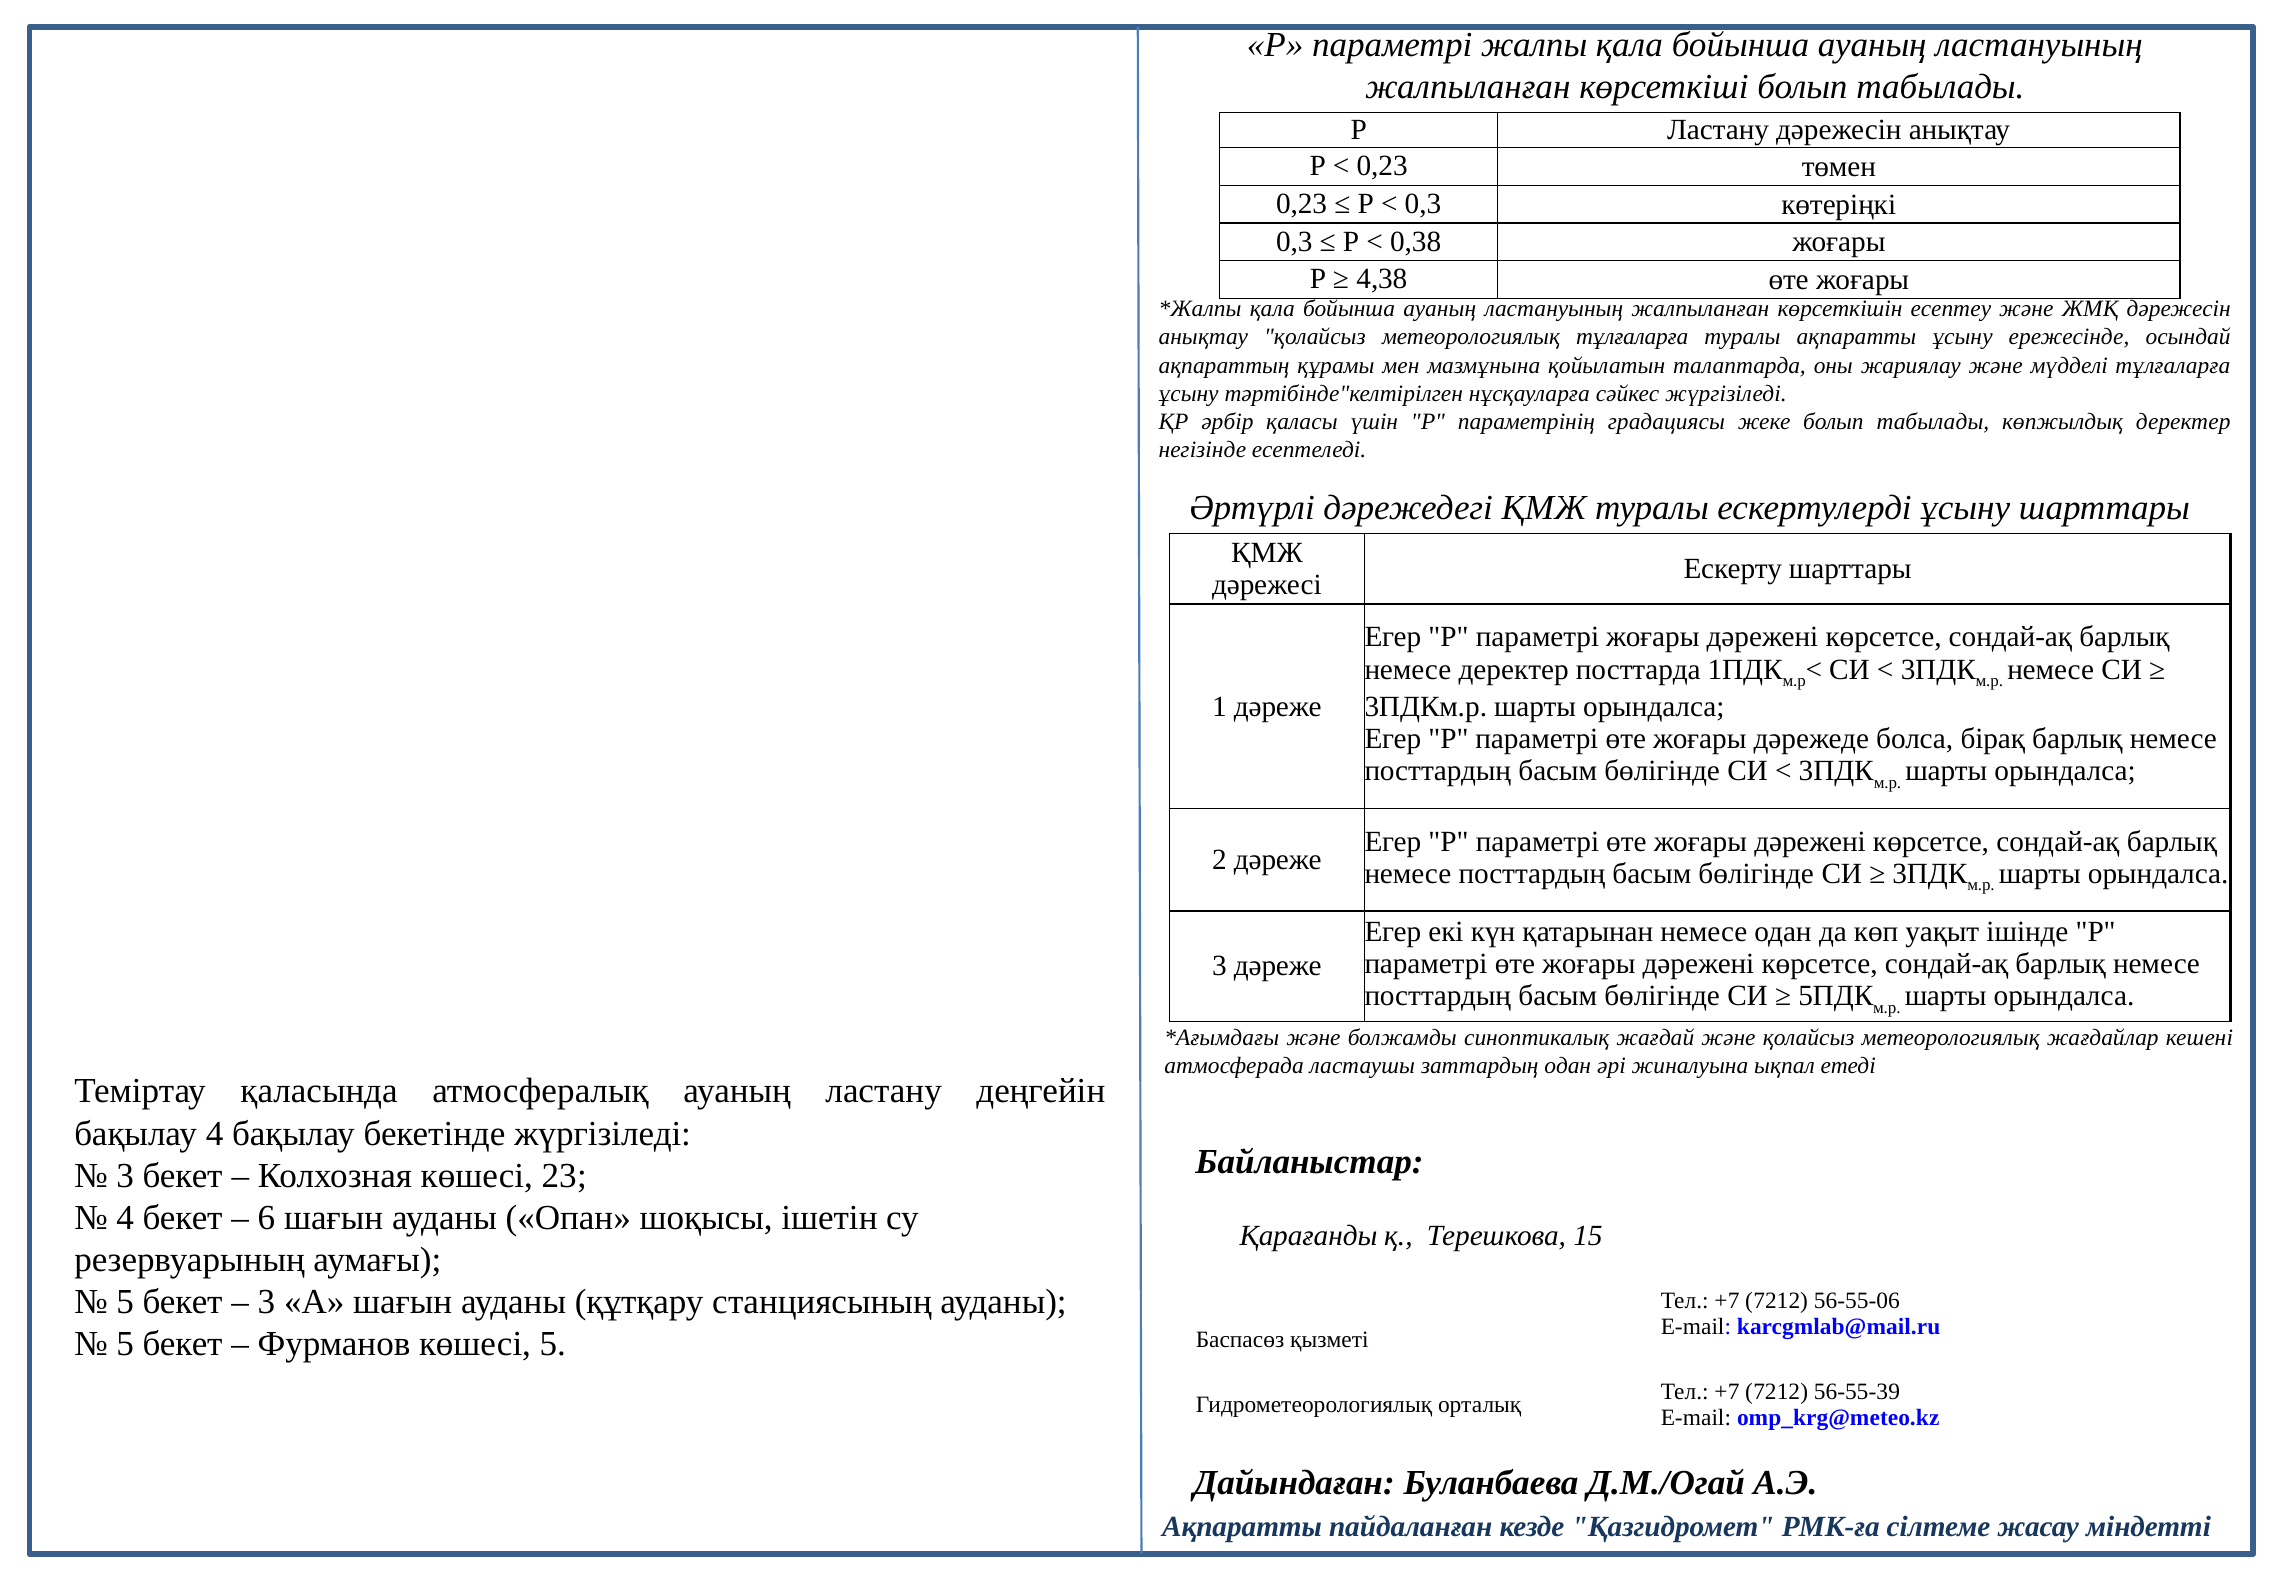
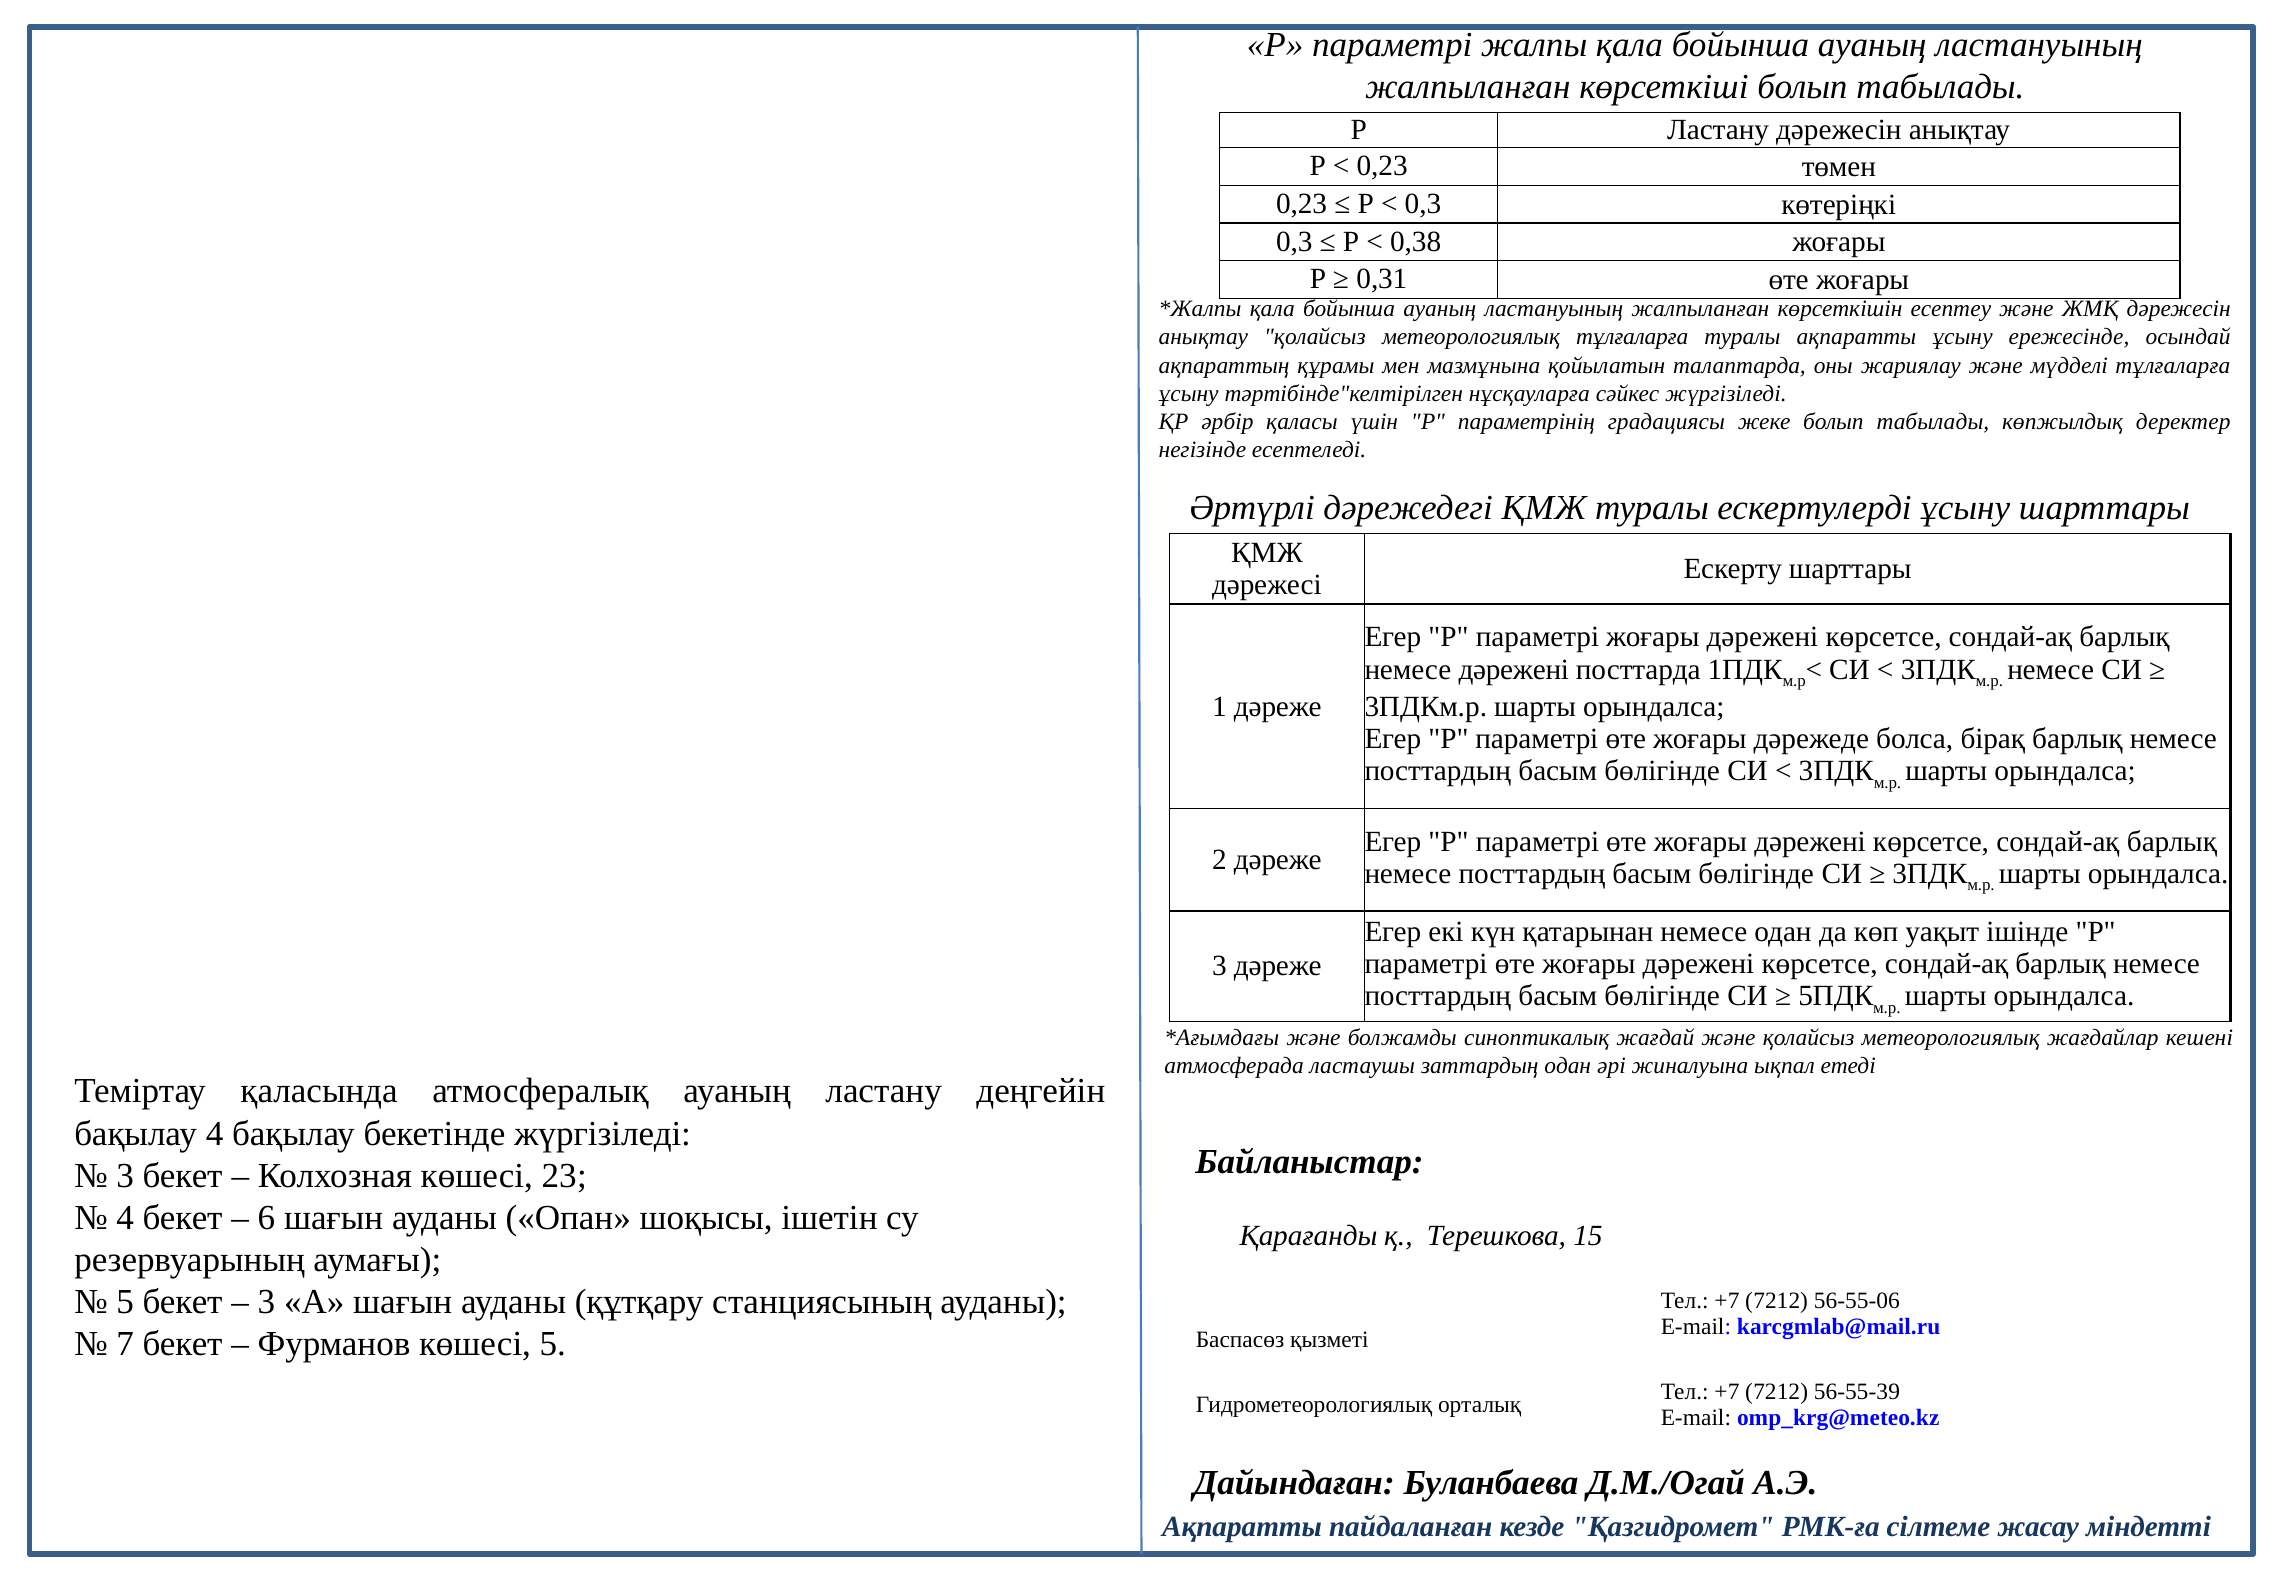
4,38: 4,38 -> 0,31 (1382, 279)
немесе деректер: деректер -> дәрежені (1514, 669)
5: 5 -> 7 (125, 1344)
